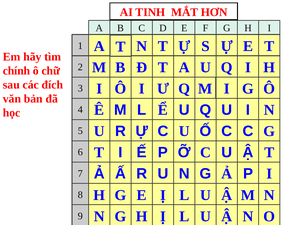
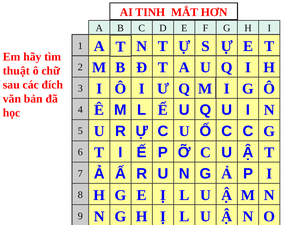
chính: chính -> thuật (16, 71)
